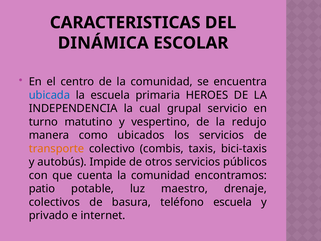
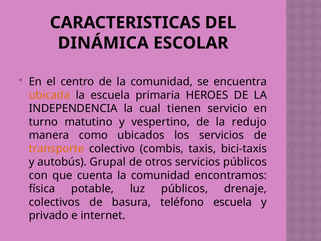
ubicada colour: blue -> orange (49, 95)
grupal: grupal -> tienen (184, 108)
Impide: Impide -> Grupal (108, 162)
patio: patio -> física (42, 189)
luz maestro: maestro -> públicos (185, 189)
